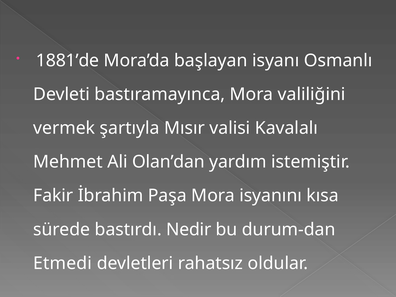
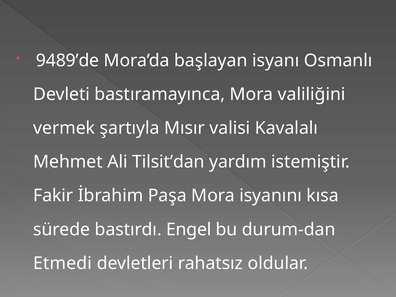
1881’de: 1881’de -> 9489’de (68, 60)
Olan’dan: Olan’dan -> Tilsit’dan (168, 162)
Nedir: Nedir -> Engel (189, 229)
